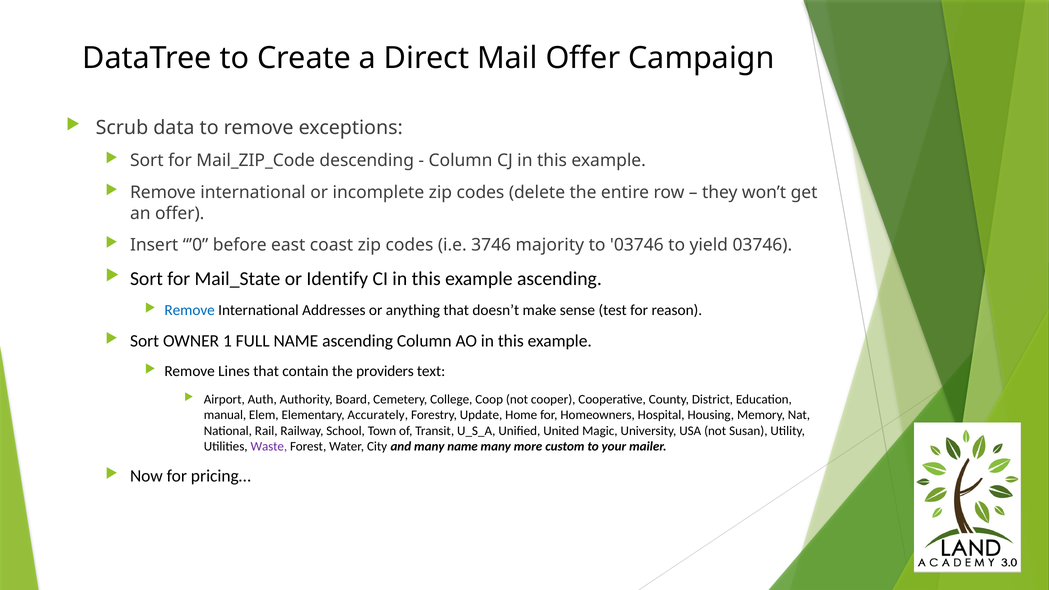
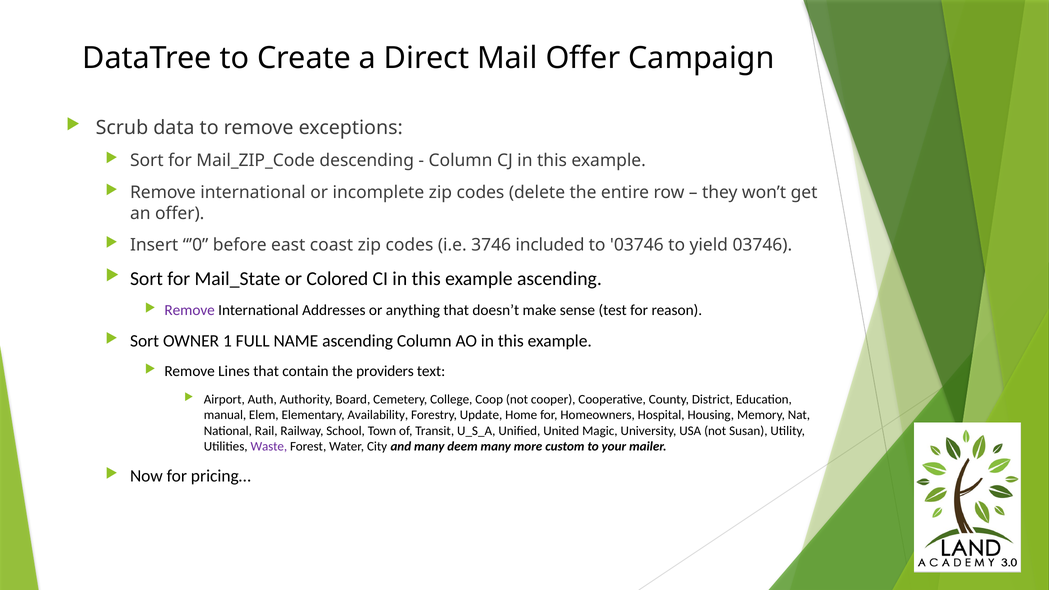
majority: majority -> included (550, 245)
Identify: Identify -> Colored (337, 279)
Remove colour: blue -> purple (190, 310)
Accurately: Accurately -> Availability (378, 415)
many name: name -> deem (463, 447)
